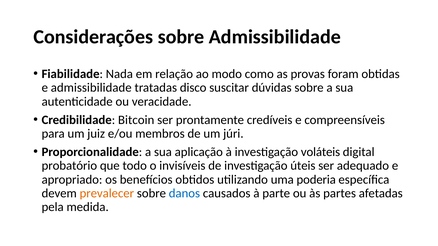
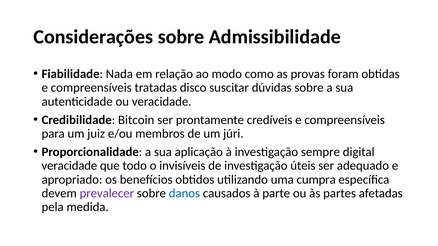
admissibilidade: admissibilidade -> compreensíveis (91, 88)
voláteis: voláteis -> sempre (320, 152)
probatório: probatório -> veracidade (69, 166)
poderia: poderia -> cumpra (316, 180)
prevalecer colour: orange -> purple (107, 194)
